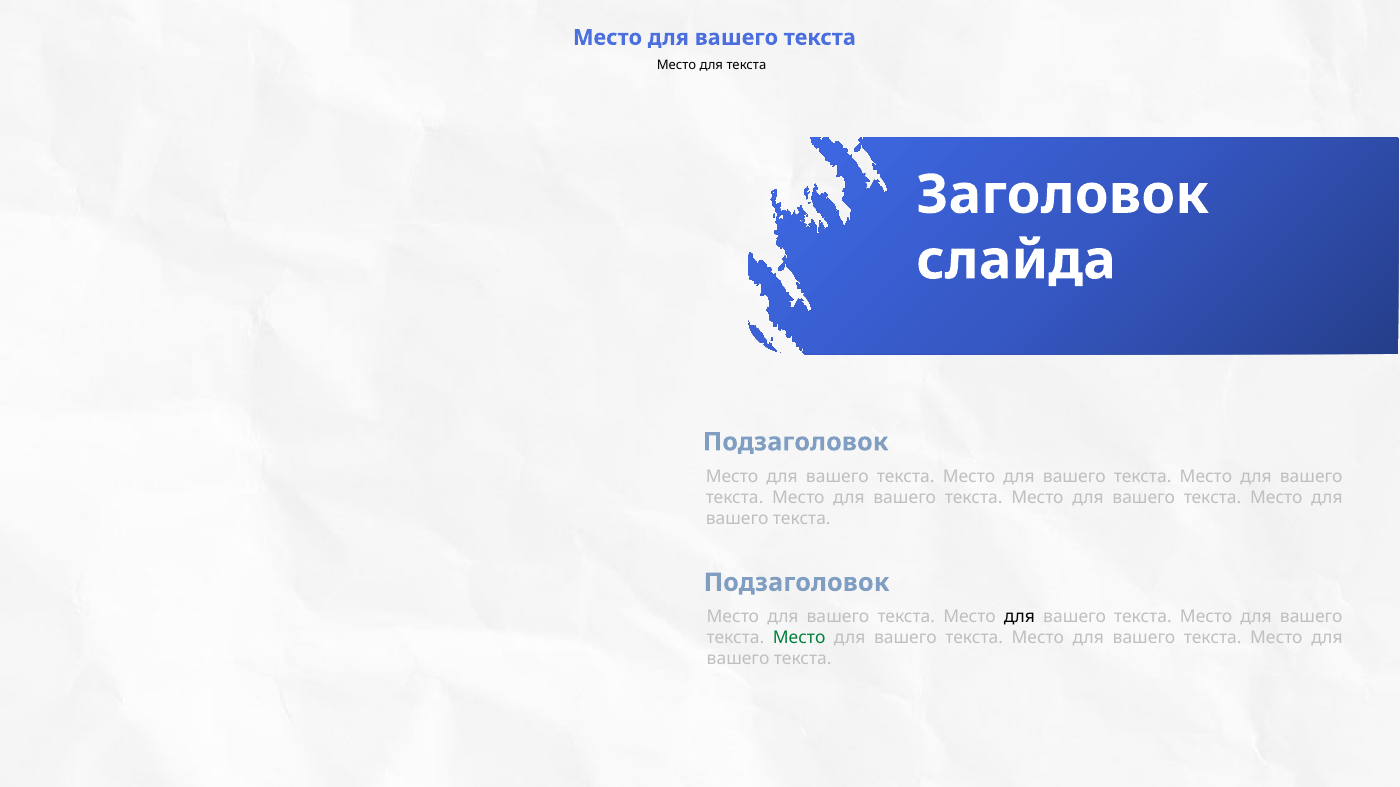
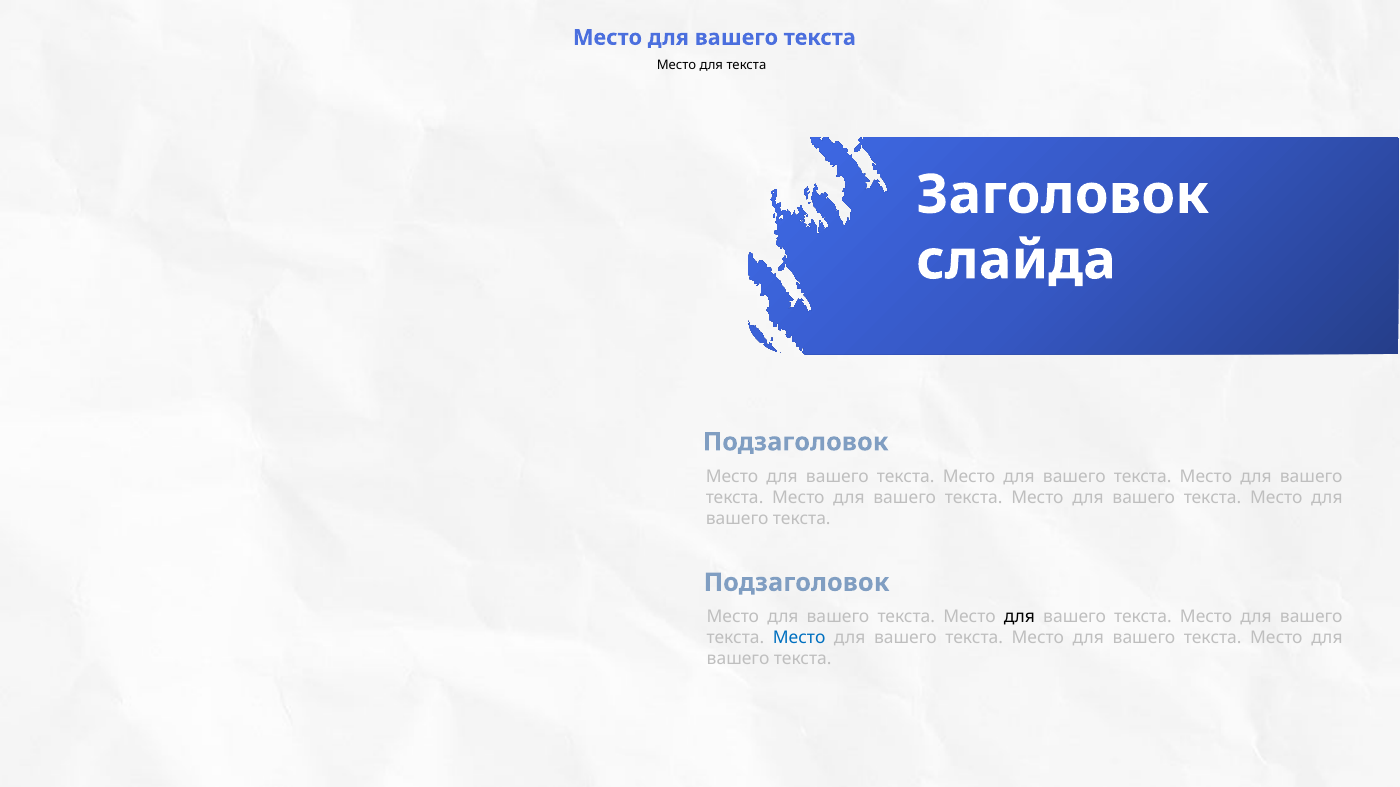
Место colour: green -> blue (799, 638)
